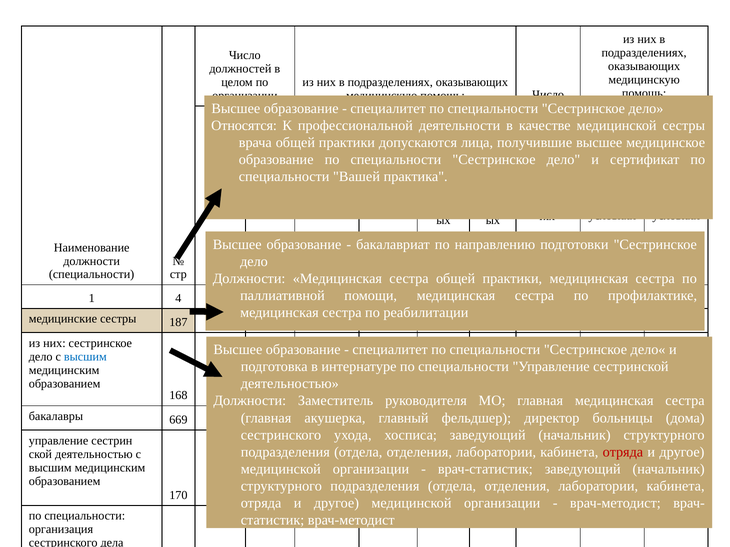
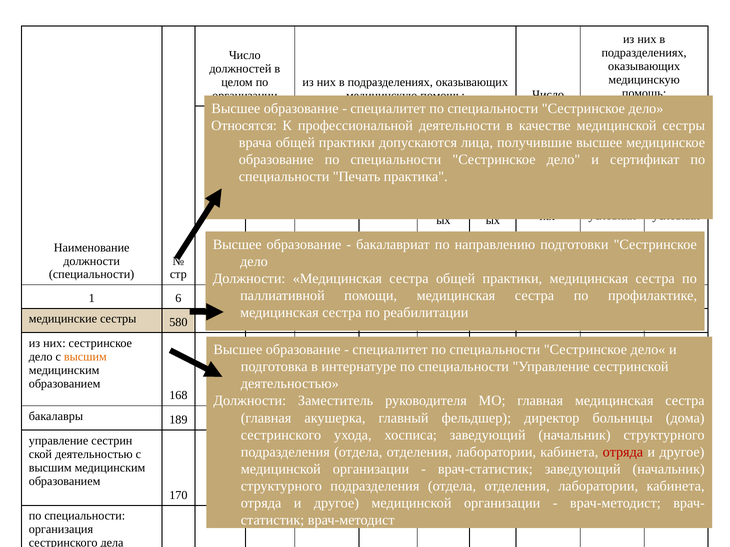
Вашей: Вашей -> Печать (357, 177)
1 4: 4 -> 6 (178, 298)
187: 187 -> 580 (178, 323)
высшим colour: blue -> orange (85, 357)
669: 669 -> 189 (178, 420)
